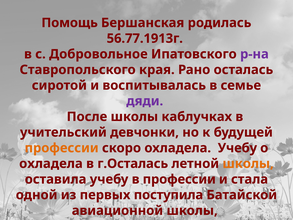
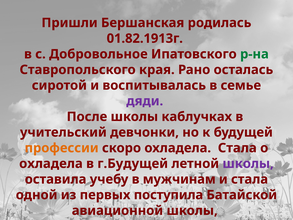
Помощь: Помощь -> Пришли (70, 23)
56.77.1913г: 56.77.1913г -> 01.82.1913г (145, 38)
р-на colour: purple -> green (254, 54)
охладела Учебу: Учебу -> Стала (237, 148)
г.Осталась: г.Осталась -> г.Будущей (133, 163)
школы colour: orange -> purple (248, 163)
в профессии: профессии -> мужчинам (179, 179)
